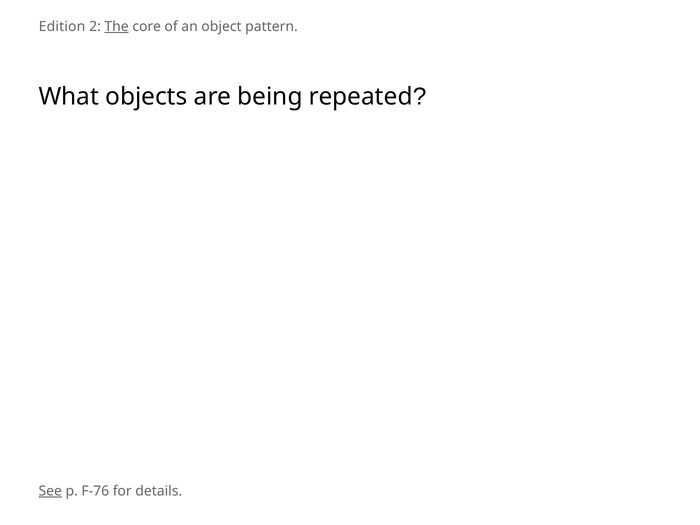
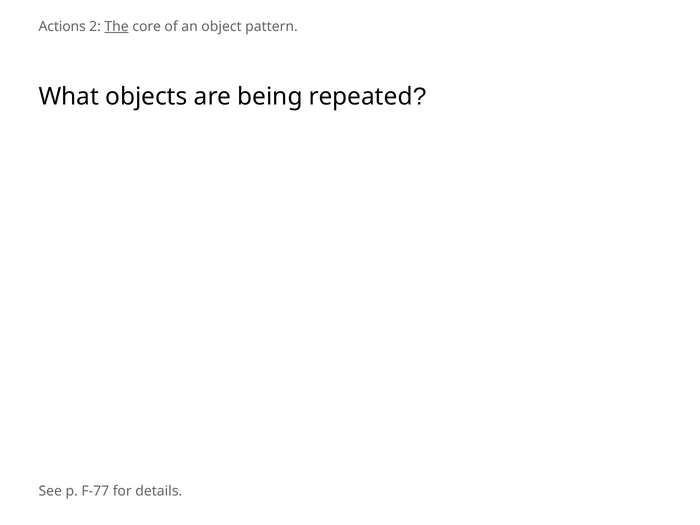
Edition: Edition -> Actions (62, 26)
See underline: present -> none (50, 491)
F-76: F-76 -> F-77 (95, 491)
